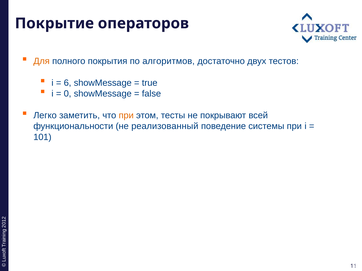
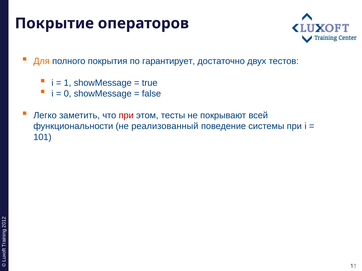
алгоритмов: алгоритмов -> гарантирует (169, 61)
6: 6 -> 1 (68, 83)
при colour: orange -> red (126, 116)
